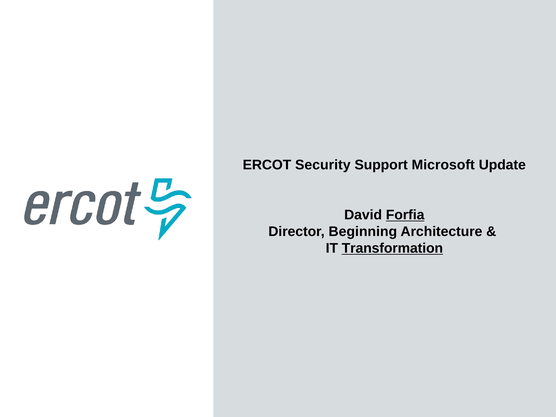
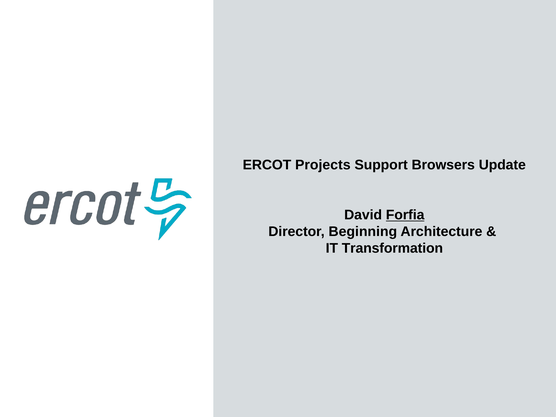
Security: Security -> Projects (323, 165)
Microsoft: Microsoft -> Browsers (443, 165)
Transformation underline: present -> none (392, 248)
